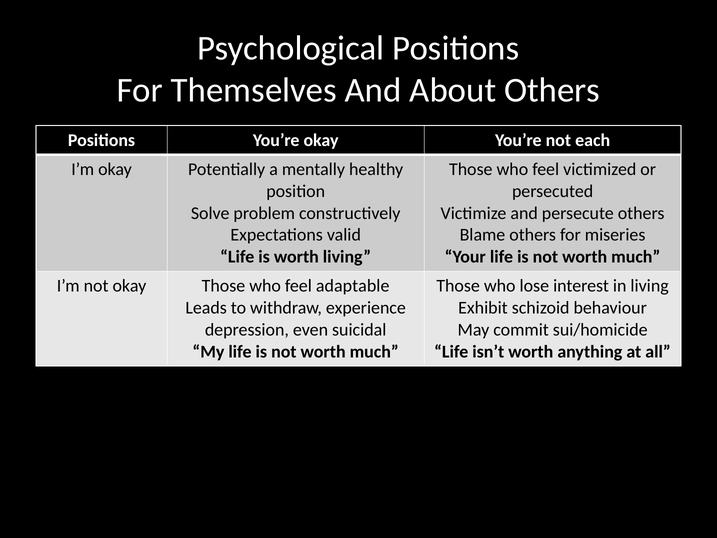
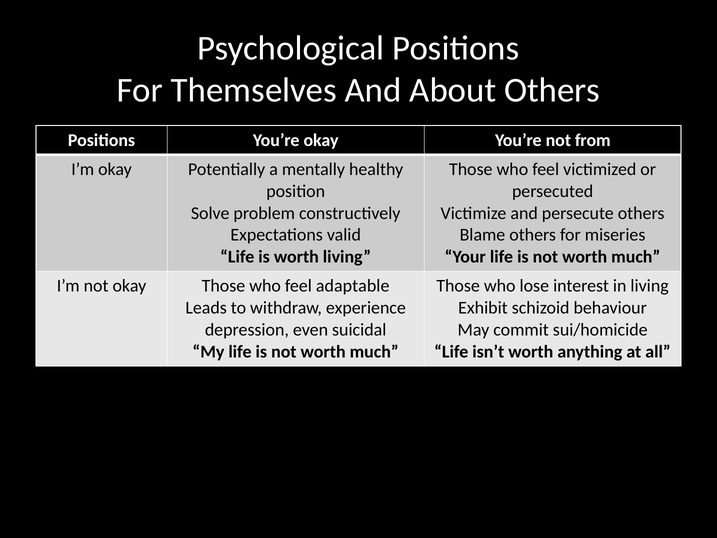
each: each -> from (593, 140)
